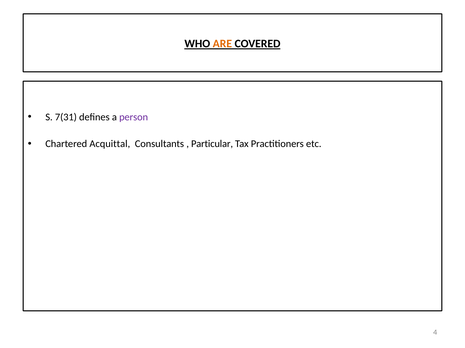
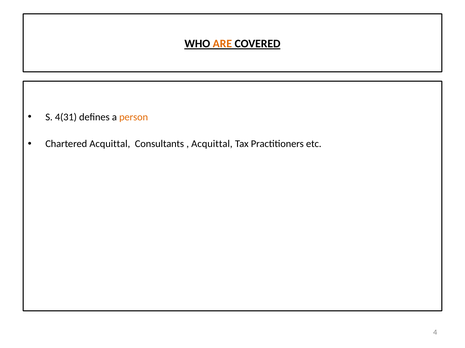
7(31: 7(31 -> 4(31 (66, 117)
person colour: purple -> orange (134, 117)
Particular: Particular -> Acquittal (212, 144)
